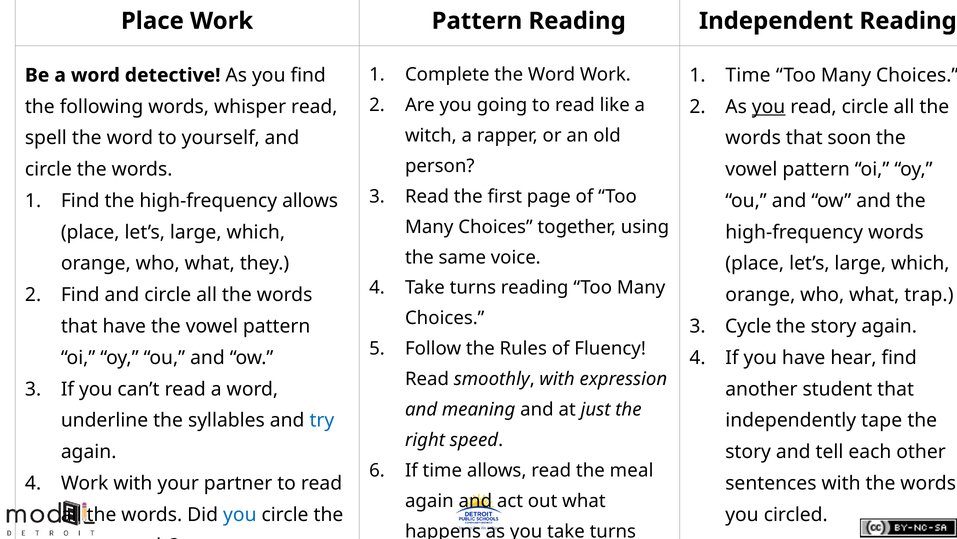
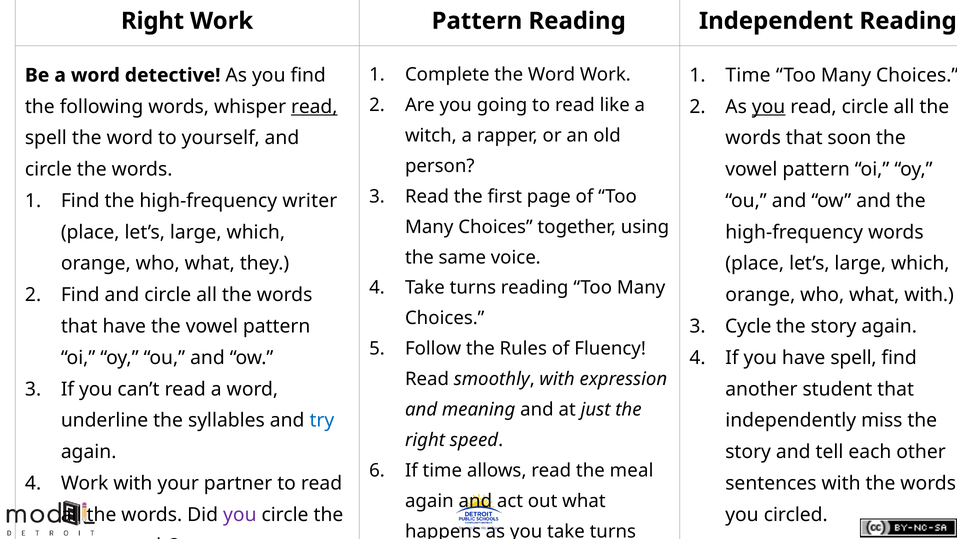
Place: Place -> Right (153, 21)
read underline: none -> present (314, 107)
high-frequency allows: allows -> writer (310, 201)
what trap: trap -> with (929, 295)
have hear: hear -> spell (854, 357)
tape: tape -> miss (882, 420)
you colour: blue -> purple (240, 514)
